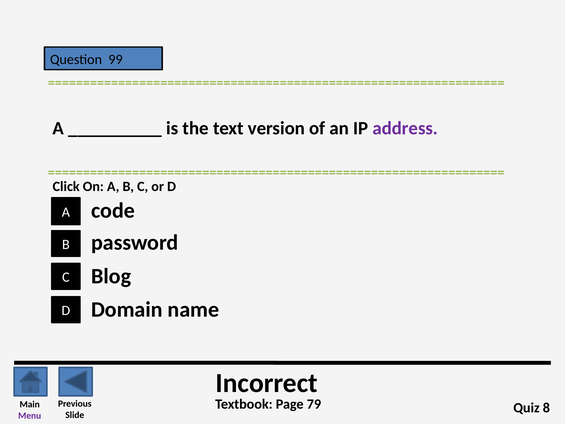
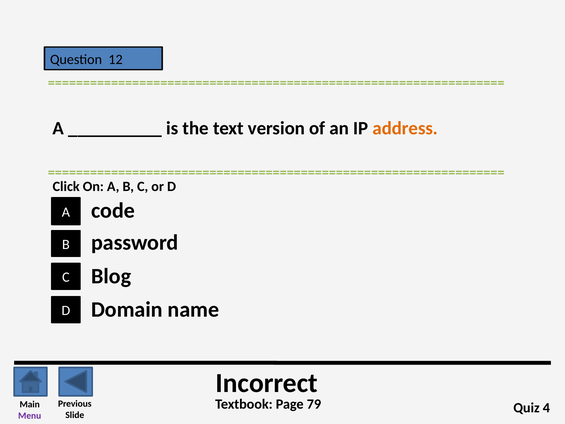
99: 99 -> 12 (116, 59)
address colour: purple -> orange (405, 128)
8: 8 -> 4 (546, 408)
